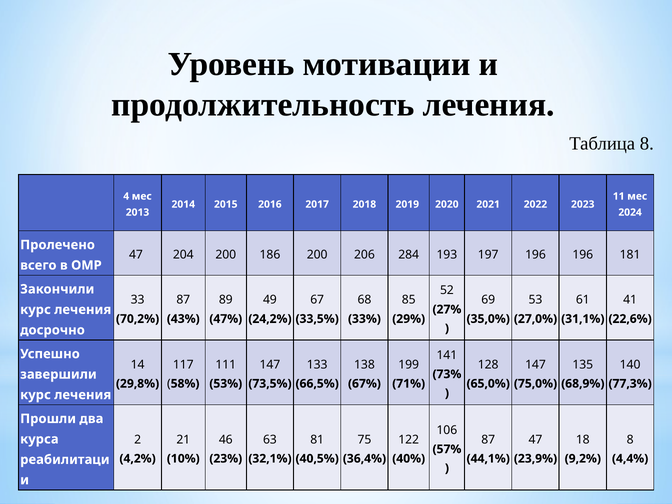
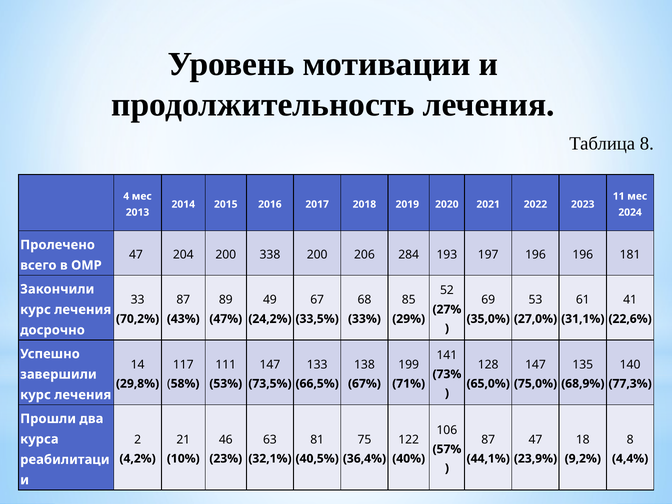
186: 186 -> 338 (270, 255)
